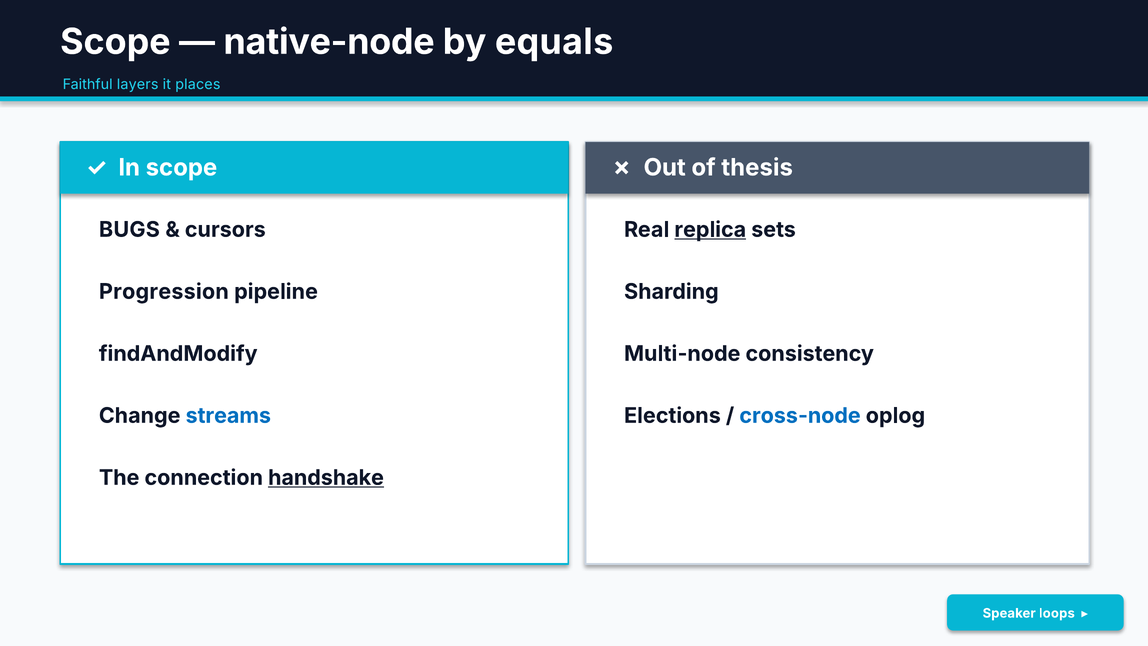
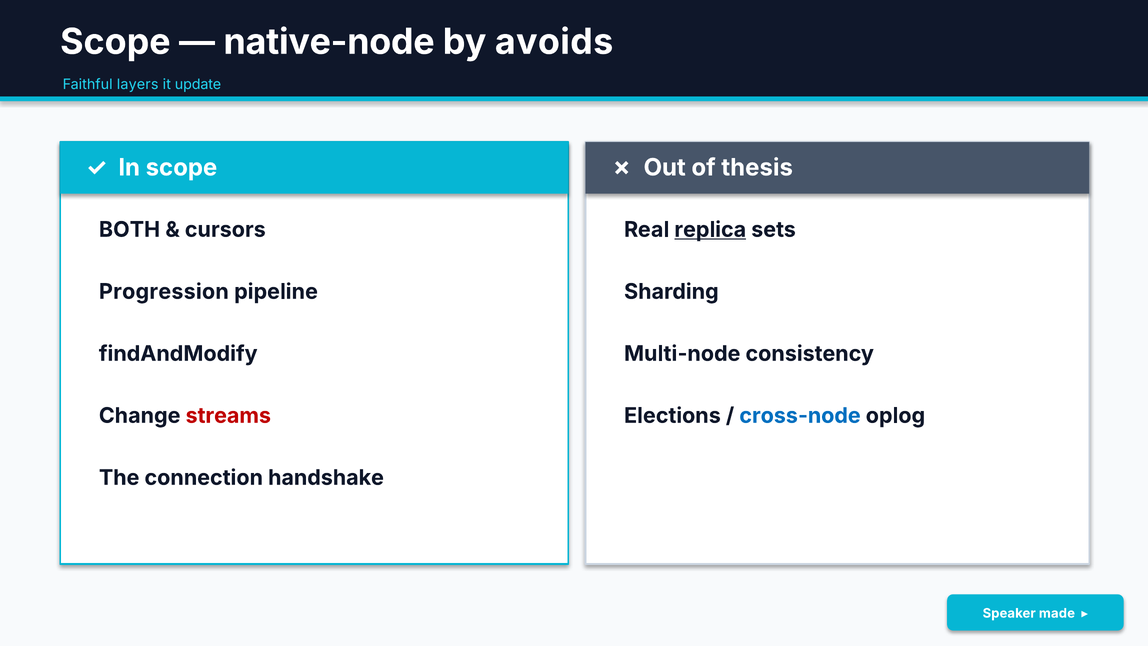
equals: equals -> avoids (554, 42)
places: places -> update (198, 84)
BUGS: BUGS -> BOTH (130, 230)
streams colour: blue -> red (228, 416)
handshake underline: present -> none (326, 478)
loops: loops -> made (1057, 613)
